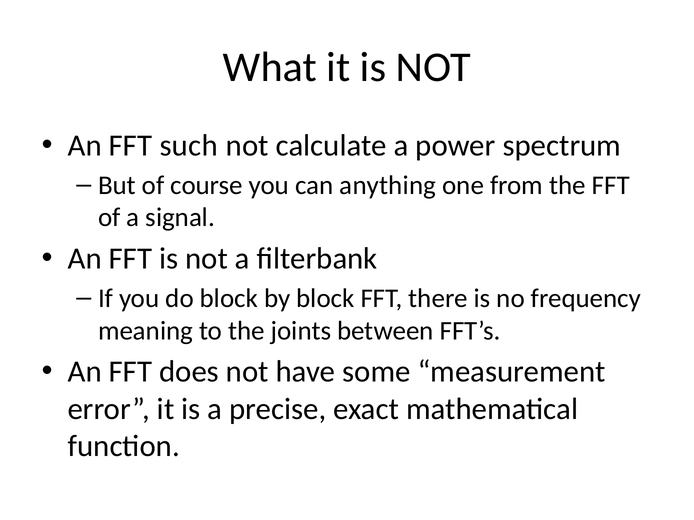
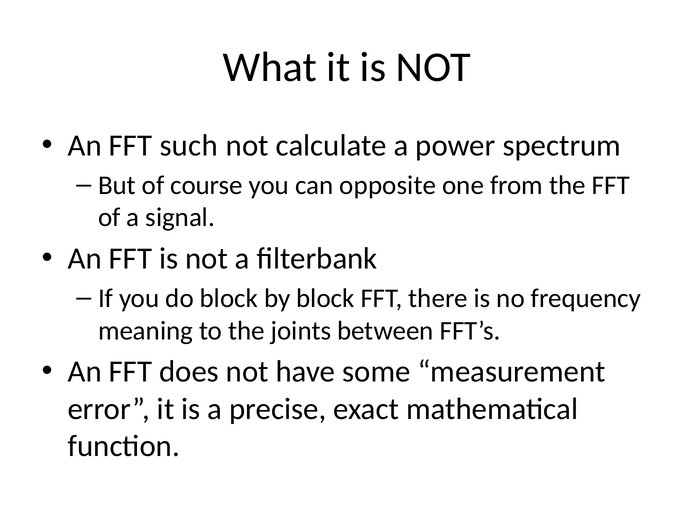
anything: anything -> opposite (388, 185)
